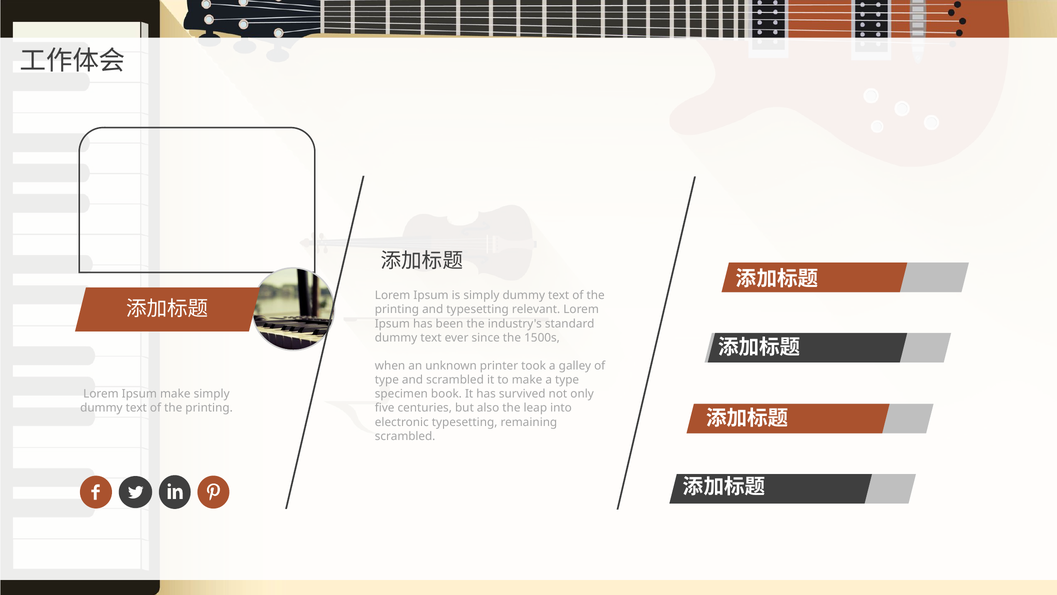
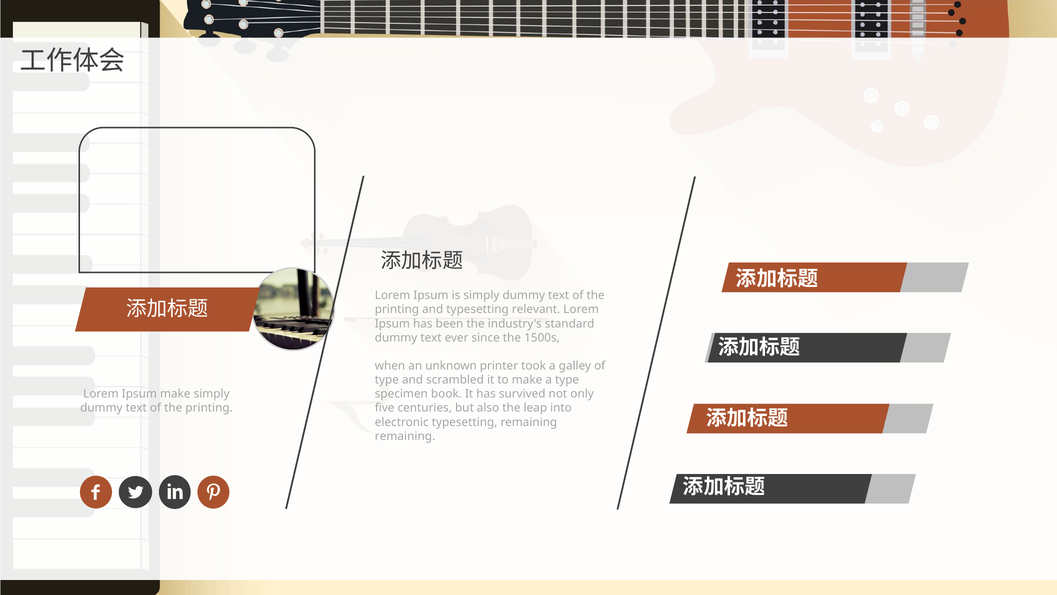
scrambled: scrambled -> remaining (405, 436)
